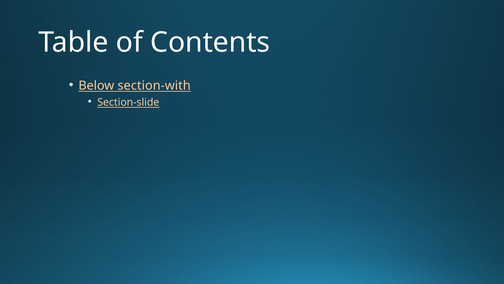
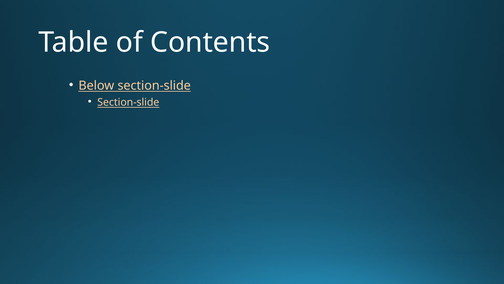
Below section-with: section-with -> section-slide (154, 86)
